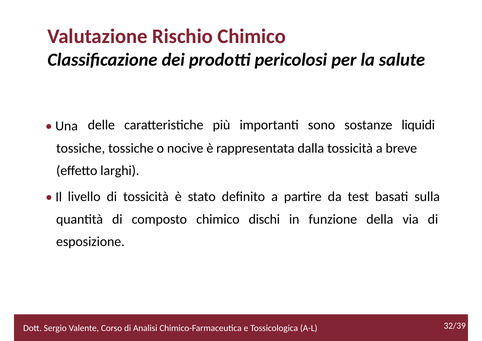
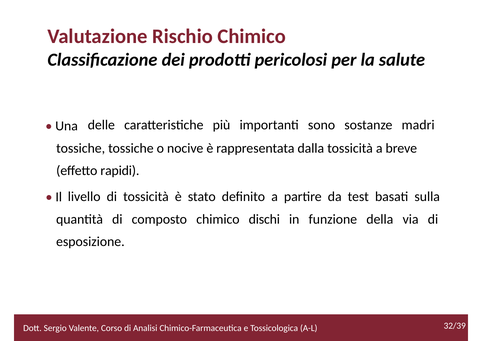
liquidi: liquidi -> madri (418, 125)
larghi: larghi -> rapidi (120, 171)
